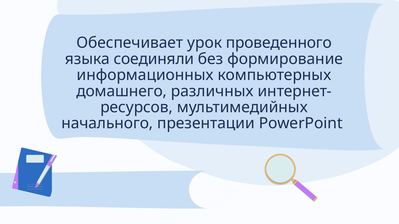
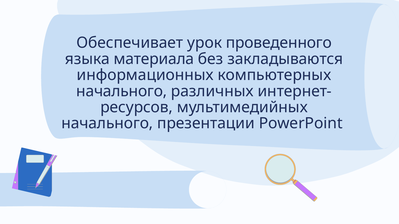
соединяли: соединяли -> материала (154, 59)
формирование: формирование -> закладываются (285, 59)
домашнего: домашнего -> начального (122, 91)
